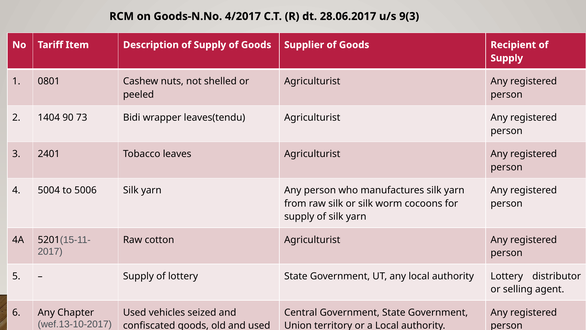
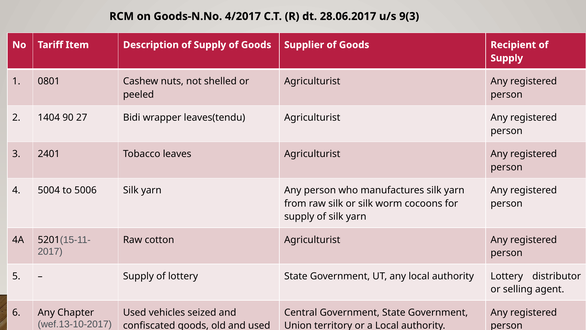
73: 73 -> 27 (82, 117)
